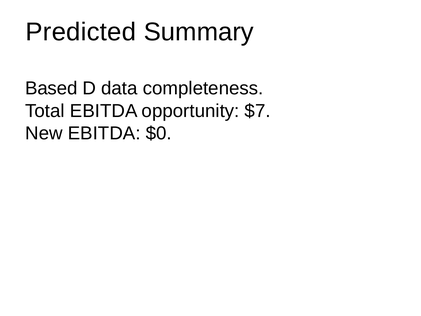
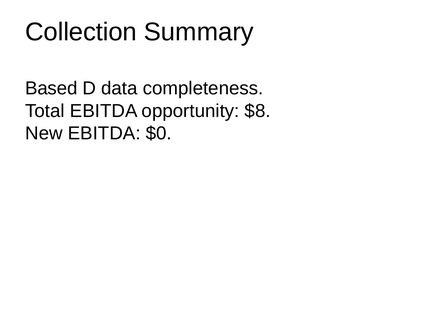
Predicted: Predicted -> Collection (81, 32)
$7: $7 -> $8 (258, 111)
